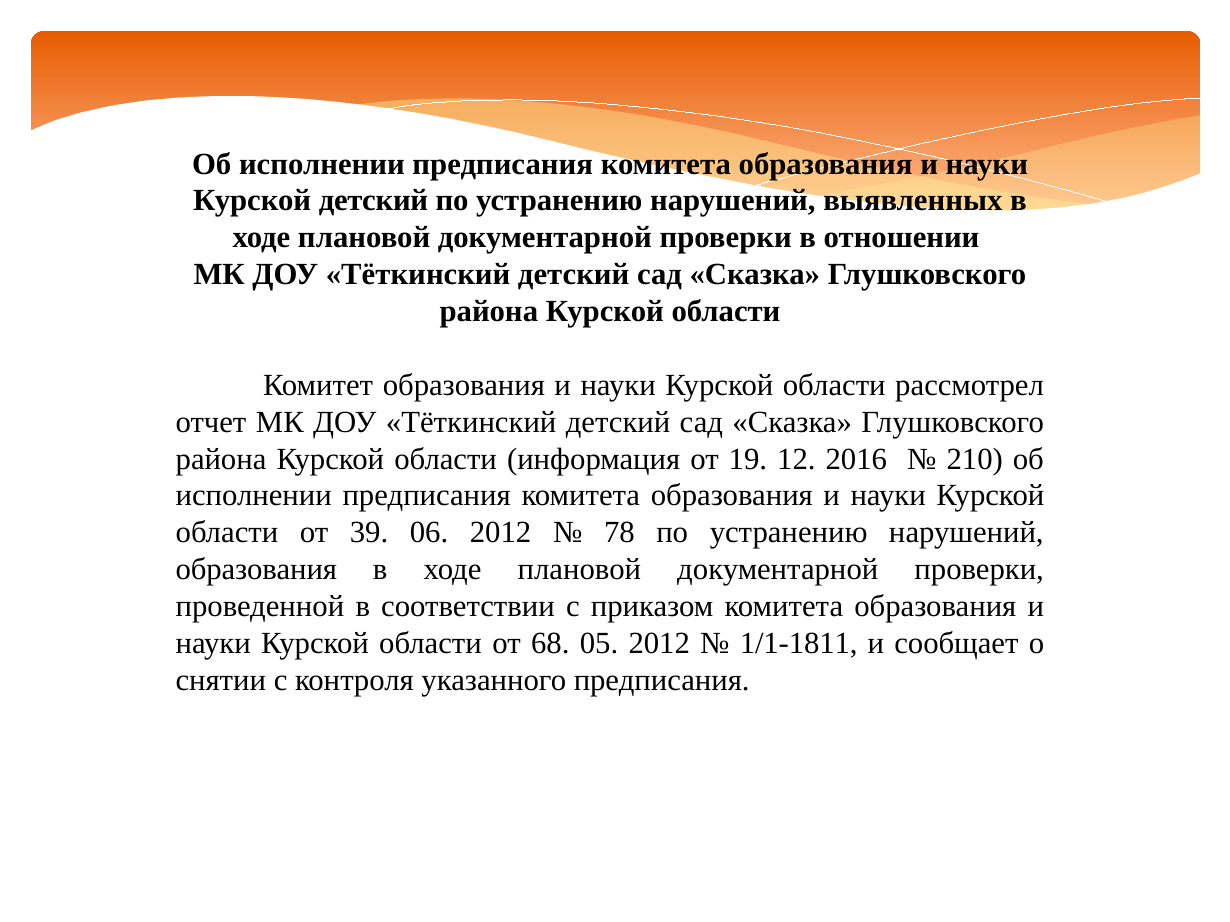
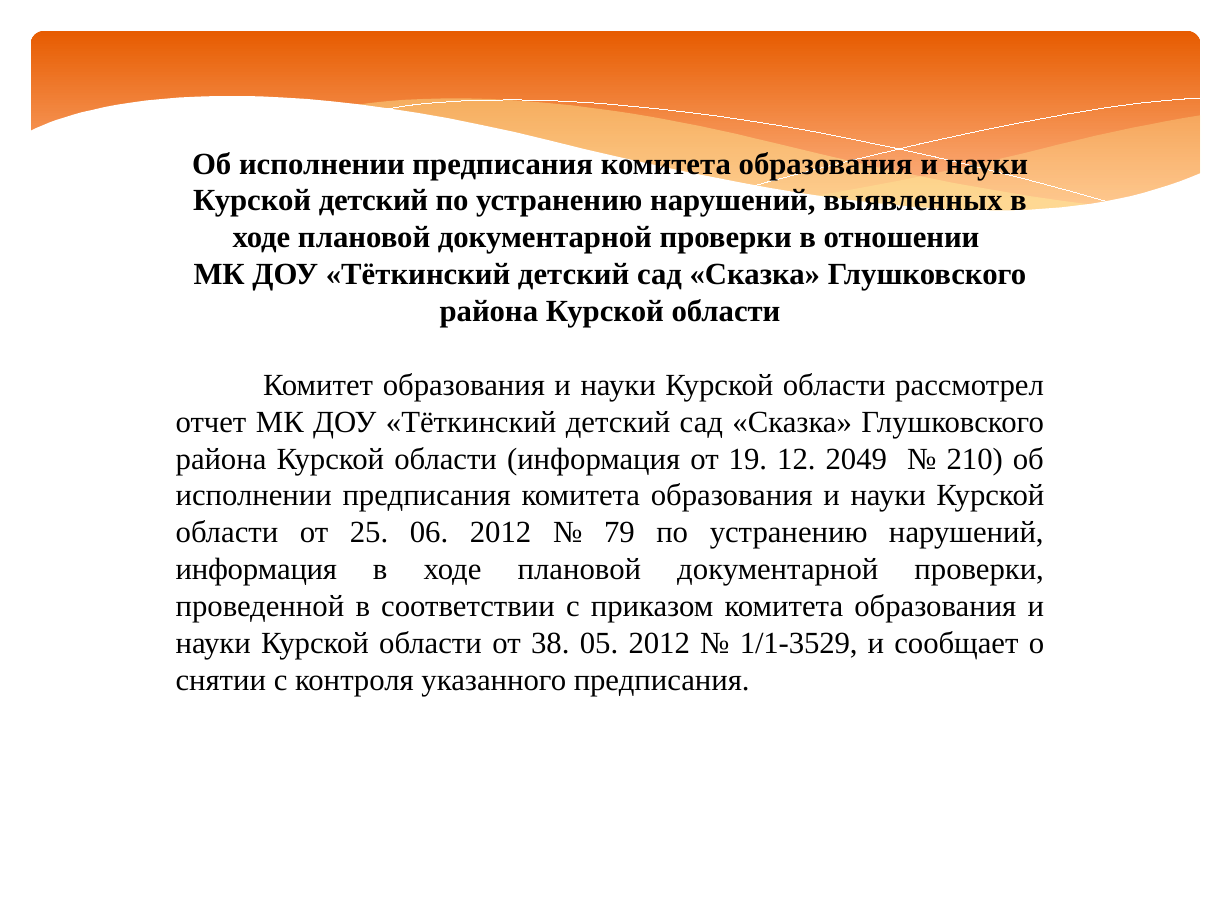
2016: 2016 -> 2049 (856, 459)
39: 39 -> 25 (369, 533)
78: 78 -> 79 (619, 533)
образования: образования -> информация (256, 570)
68: 68 -> 38 (550, 644)
1/1-1811: 1/1-1811 -> 1/1-3529 (799, 644)
